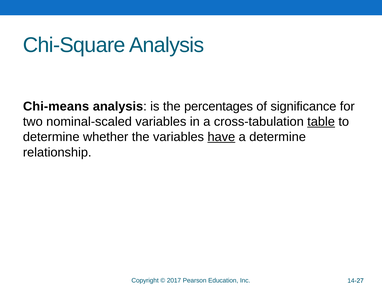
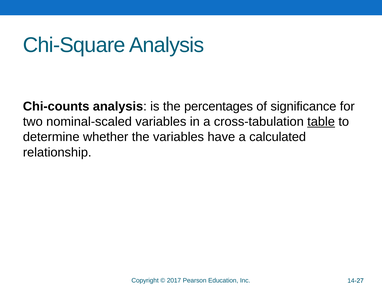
Chi-means: Chi-means -> Chi-counts (56, 106)
have underline: present -> none (221, 137)
a determine: determine -> calculated (278, 137)
